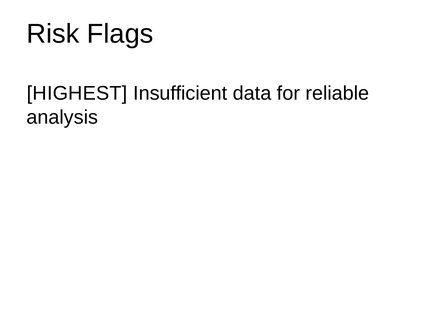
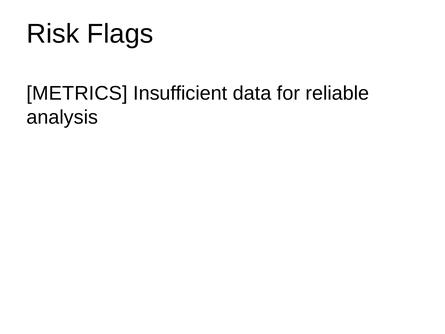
HIGHEST: HIGHEST -> METRICS (77, 93)
